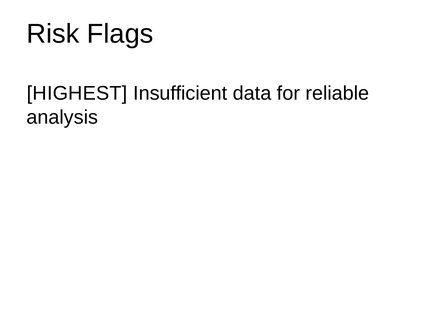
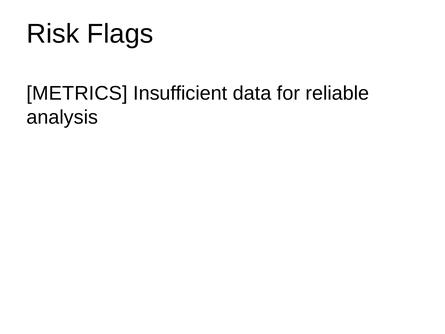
HIGHEST: HIGHEST -> METRICS (77, 93)
